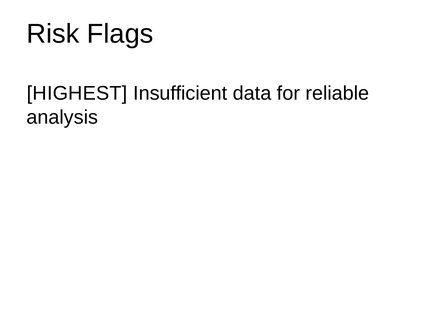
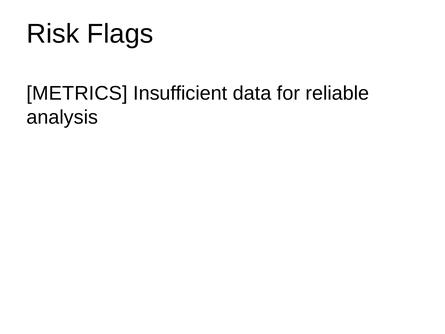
HIGHEST: HIGHEST -> METRICS (77, 93)
